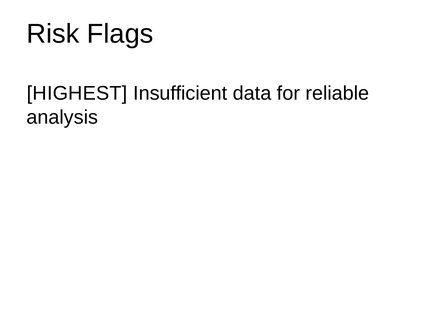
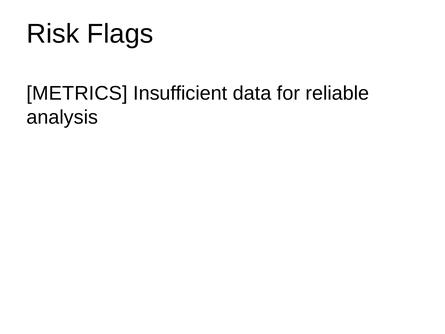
HIGHEST: HIGHEST -> METRICS (77, 93)
